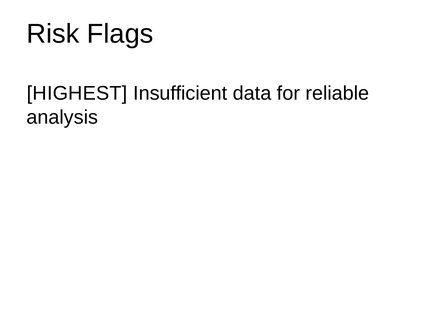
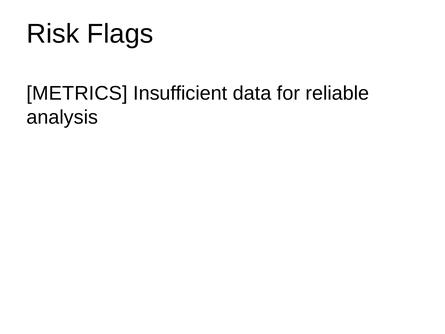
HIGHEST: HIGHEST -> METRICS (77, 93)
